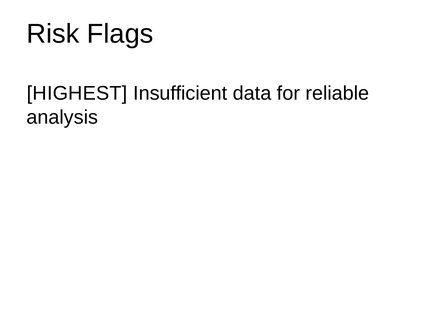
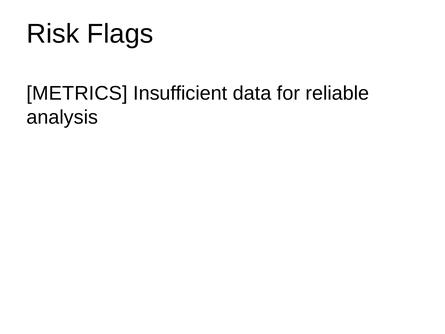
HIGHEST: HIGHEST -> METRICS (77, 93)
